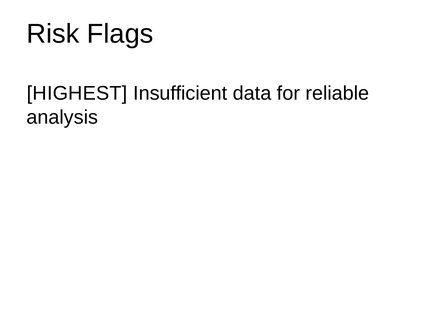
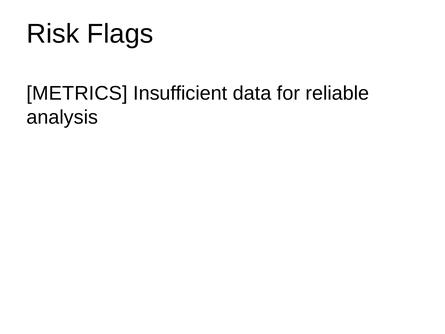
HIGHEST: HIGHEST -> METRICS (77, 93)
